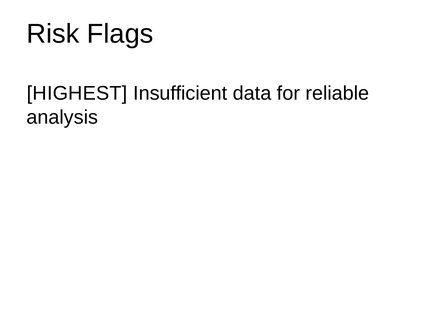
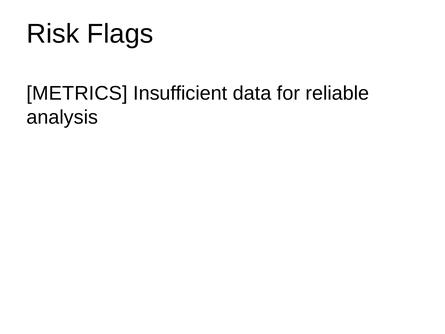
HIGHEST: HIGHEST -> METRICS (77, 93)
